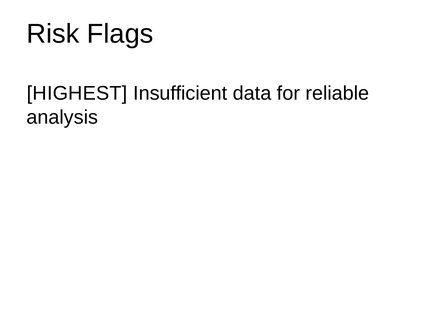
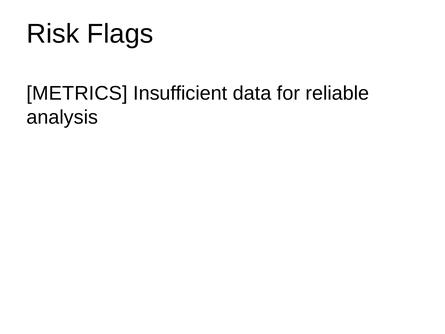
HIGHEST: HIGHEST -> METRICS (77, 93)
